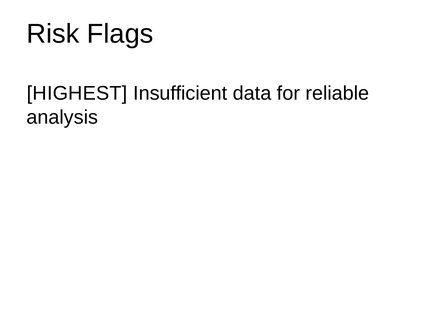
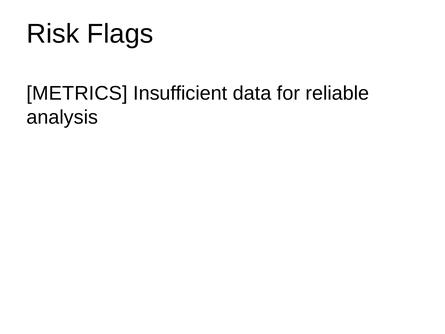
HIGHEST: HIGHEST -> METRICS (77, 93)
